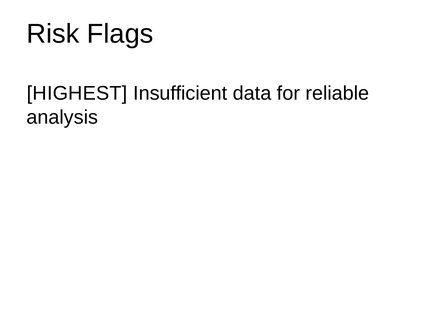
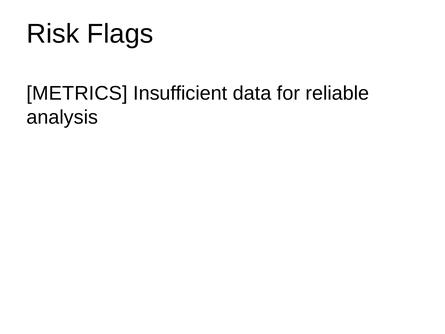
HIGHEST: HIGHEST -> METRICS (77, 93)
